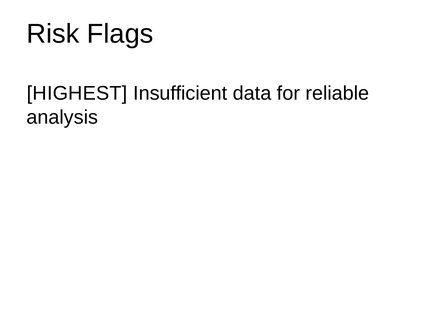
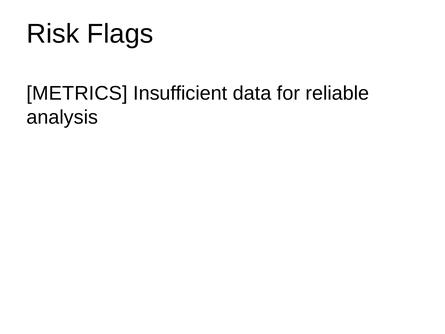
HIGHEST: HIGHEST -> METRICS (77, 93)
